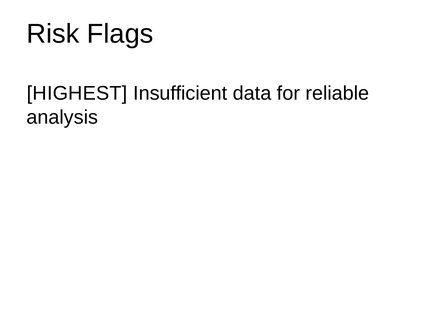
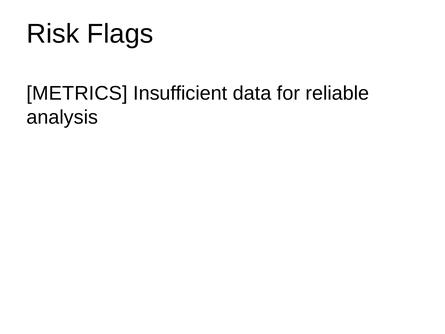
HIGHEST: HIGHEST -> METRICS (77, 93)
